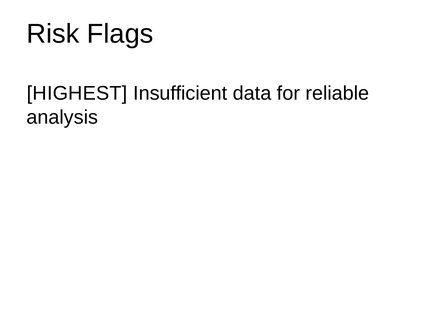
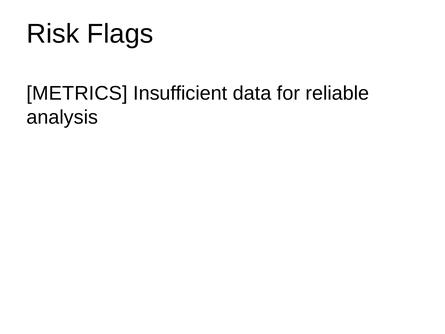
HIGHEST: HIGHEST -> METRICS (77, 93)
